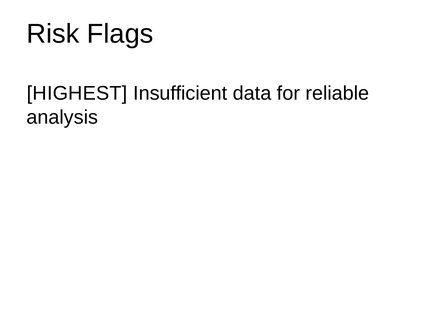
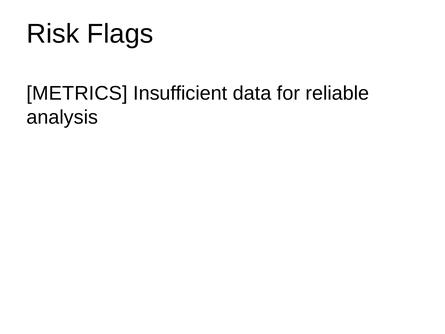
HIGHEST: HIGHEST -> METRICS (77, 93)
